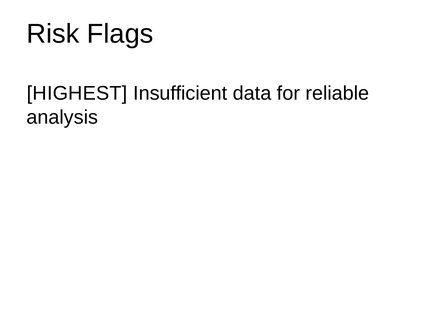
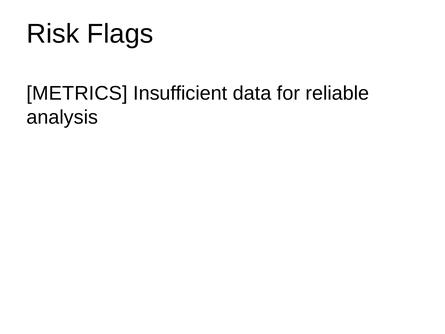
HIGHEST: HIGHEST -> METRICS (77, 93)
